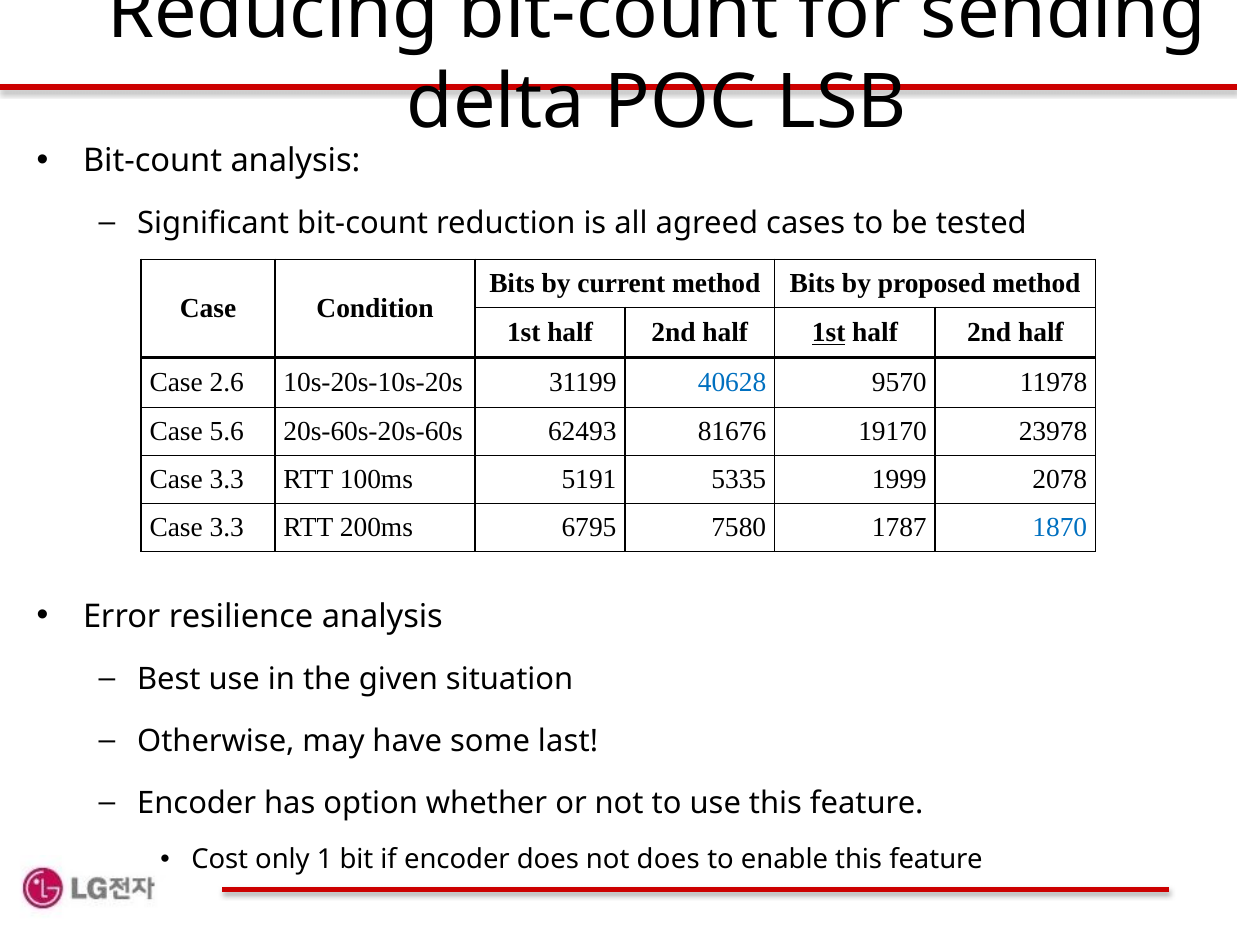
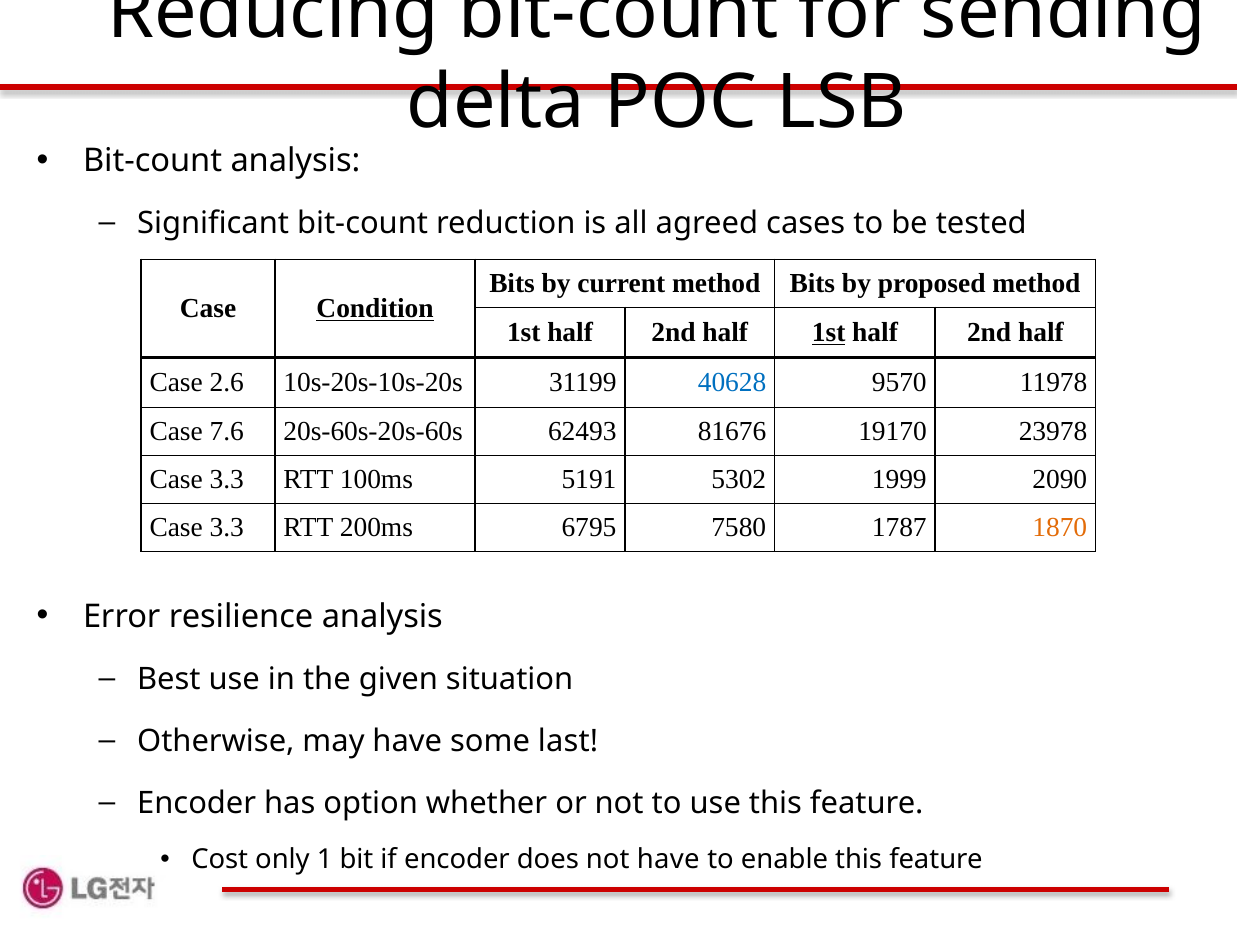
Condition underline: none -> present (375, 309)
5.6: 5.6 -> 7.6 (227, 432)
5335: 5335 -> 5302 (739, 480)
2078: 2078 -> 2090 (1060, 480)
1870 colour: blue -> orange (1060, 528)
not does: does -> have (668, 859)
